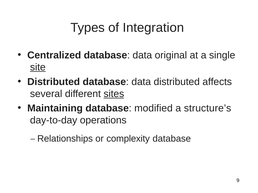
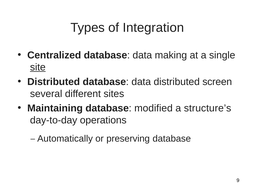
original: original -> making (171, 55)
affects: affects -> screen (217, 82)
sites underline: present -> none (114, 94)
Relationships: Relationships -> Automatically (65, 139)
complexity: complexity -> preserving (128, 139)
